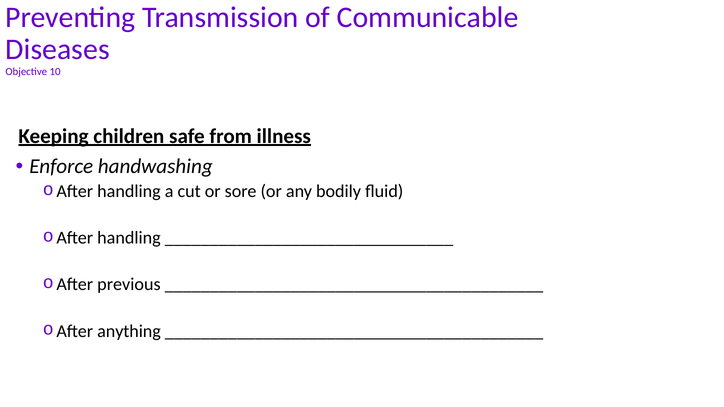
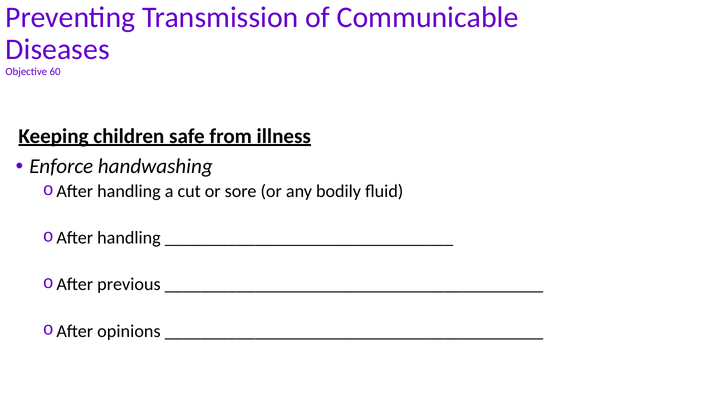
10: 10 -> 60 (55, 72)
anything: anything -> opinions (129, 331)
